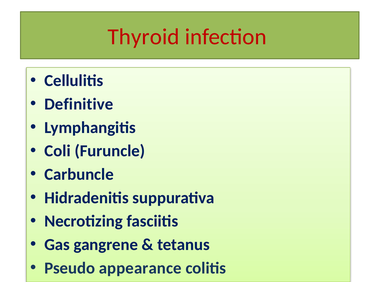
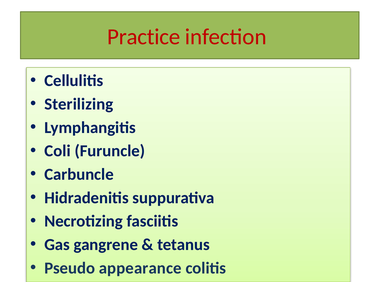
Thyroid: Thyroid -> Practice (144, 37)
Definitive: Definitive -> Sterilizing (79, 104)
